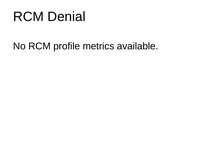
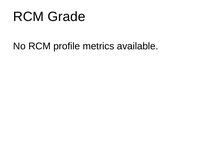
Denial: Denial -> Grade (66, 17)
